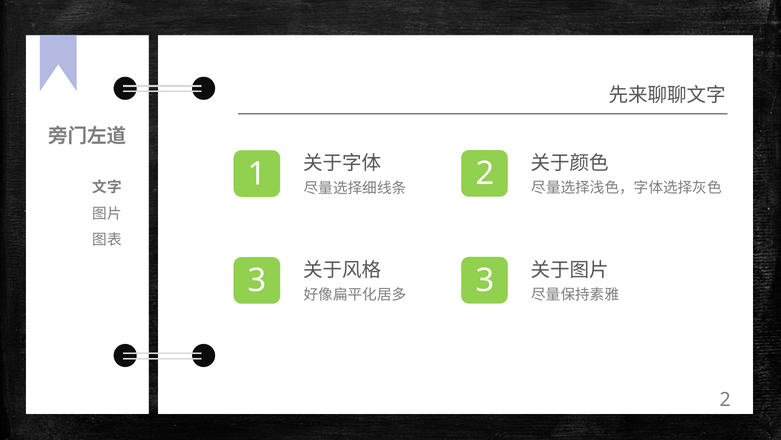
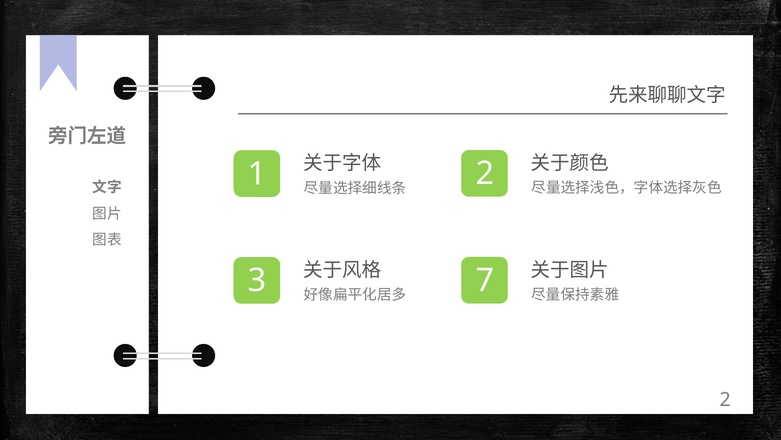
3: 3 -> 7 (485, 280)
